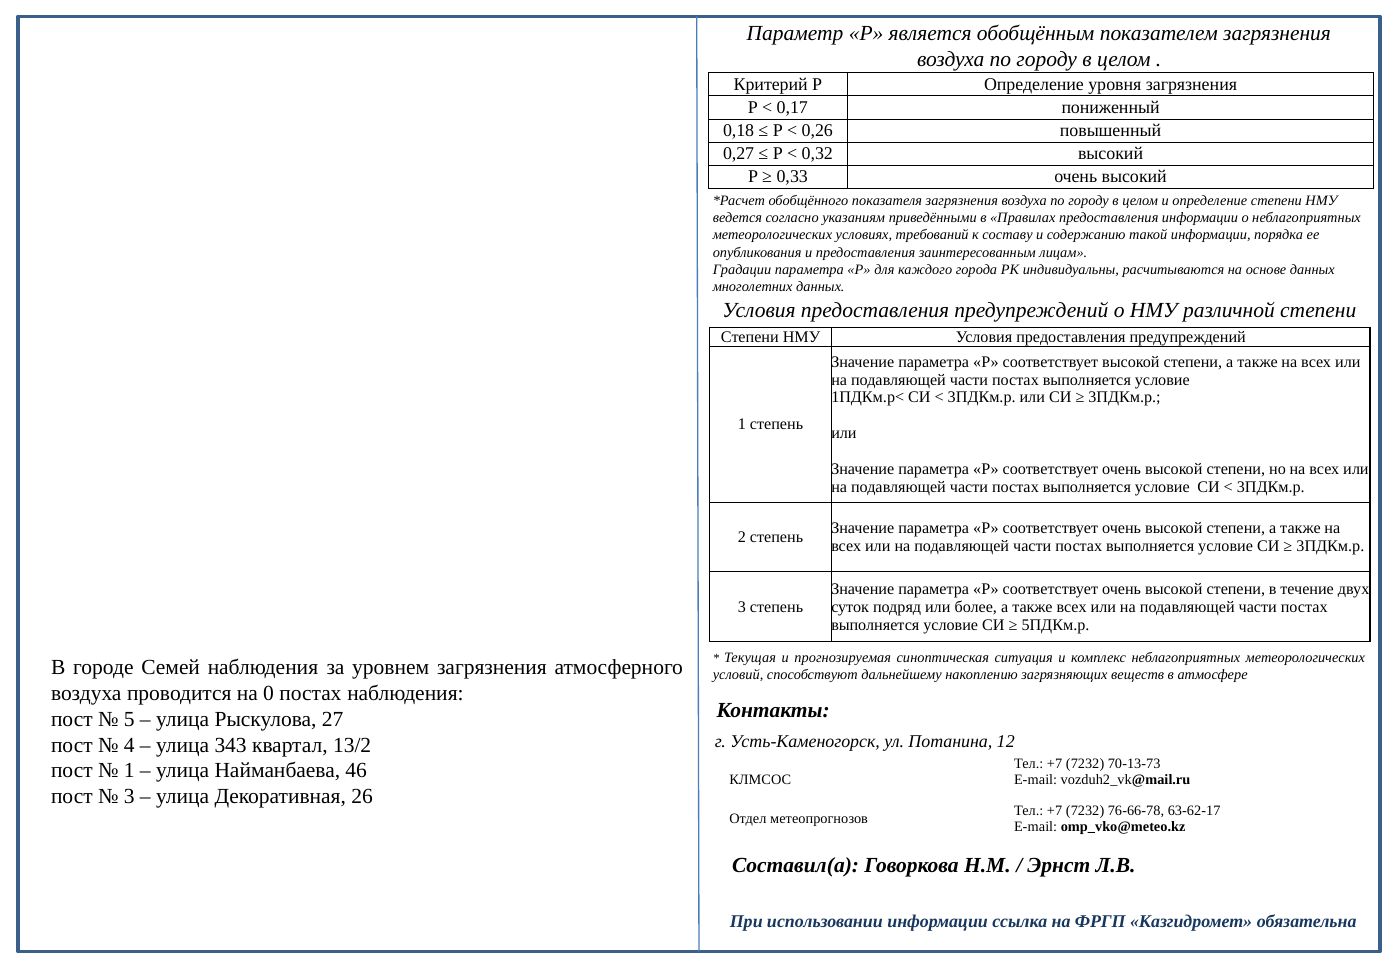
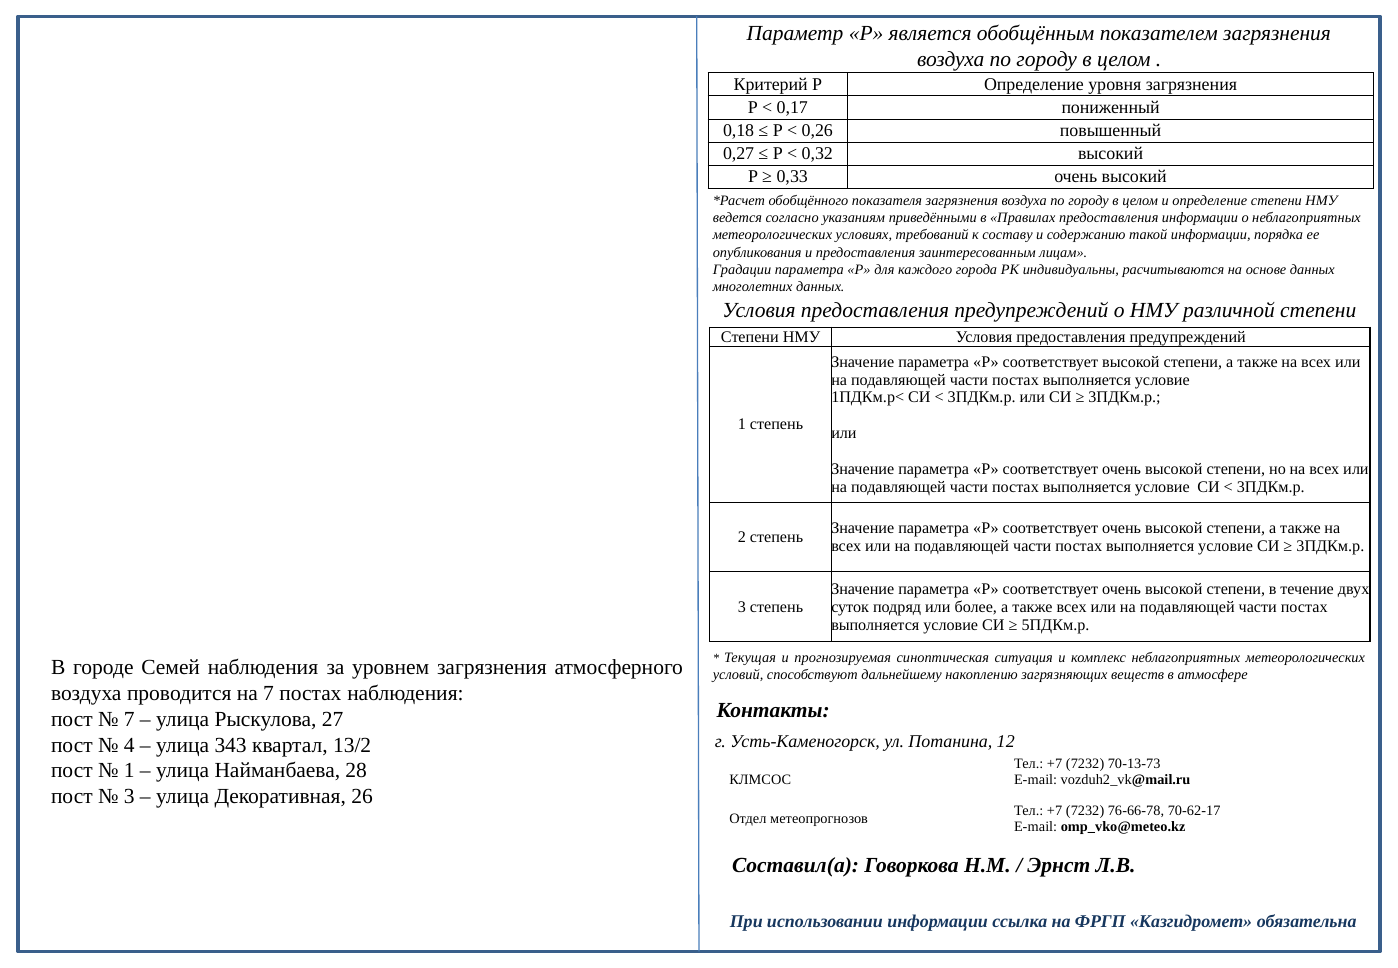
на 0: 0 -> 7 (269, 693)
5: 5 -> 7 (129, 719)
46: 46 -> 28 (356, 771)
63-62-17: 63-62-17 -> 70-62-17 (1194, 811)
